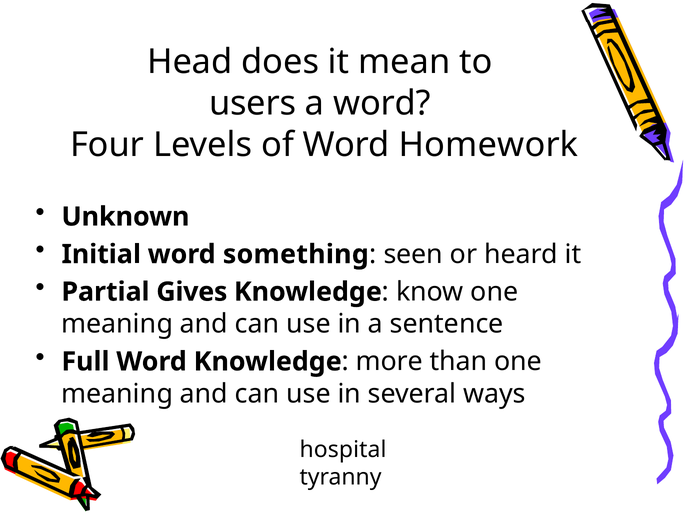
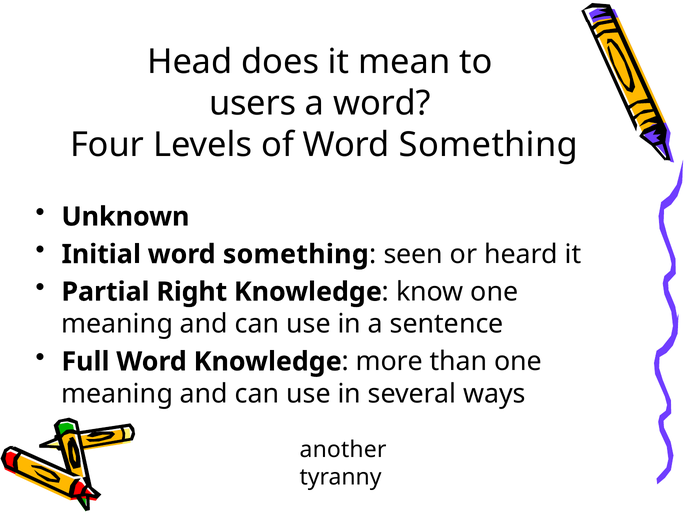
of Word Homework: Homework -> Something (488, 145)
Gives: Gives -> Right (192, 292)
hospital: hospital -> another (343, 449)
